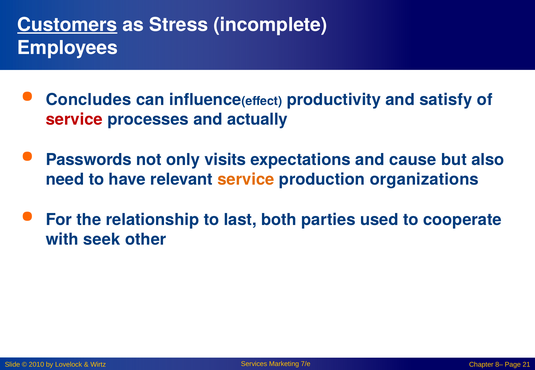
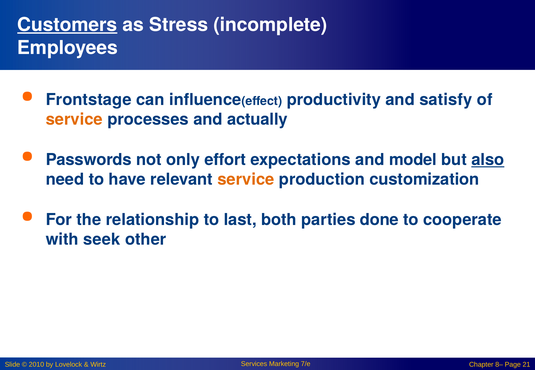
Concludes: Concludes -> Frontstage (89, 100)
service colour: red -> orange (74, 120)
visits: visits -> effort (225, 160)
cause: cause -> model (413, 160)
also underline: none -> present (488, 160)
organizations: organizations -> customization (424, 180)
used: used -> done (379, 220)
